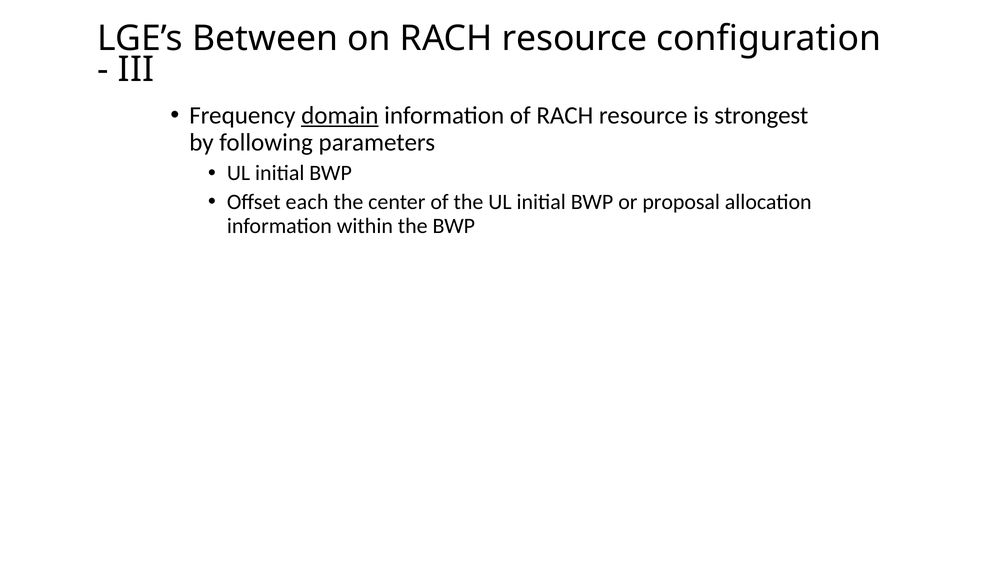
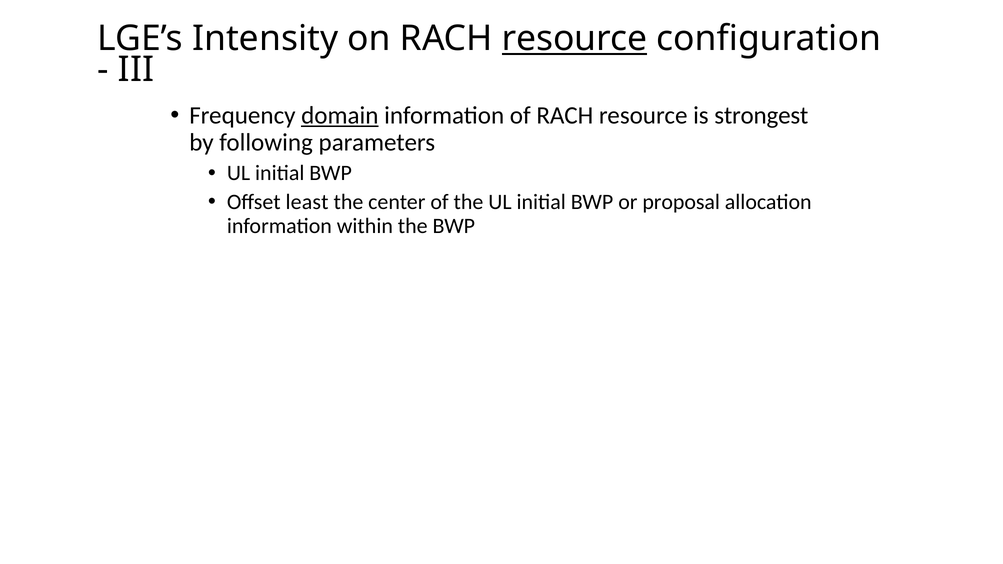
Between: Between -> Intensity (265, 39)
resource underline: none -> present (575, 39)
each: each -> least (307, 202)
